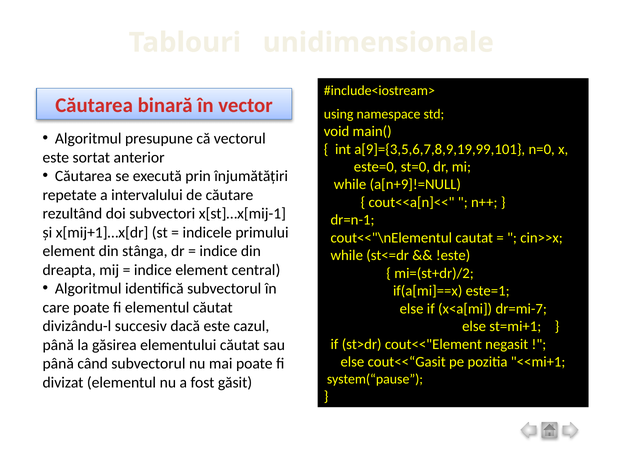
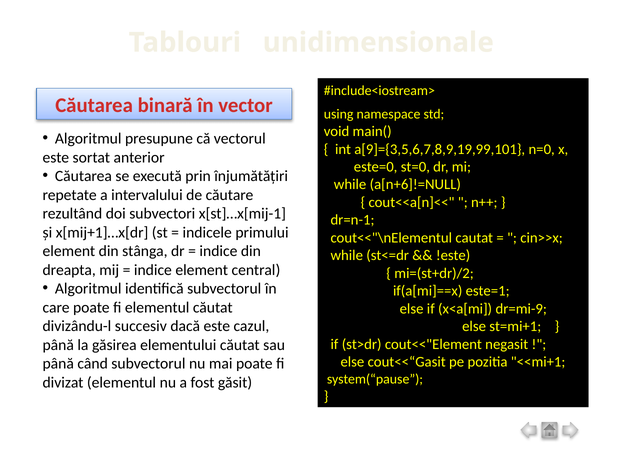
a[n+9]!=NULL: a[n+9]!=NULL -> a[n+6]!=NULL (415, 184)
dr=mi-7: dr=mi-7 -> dr=mi-9 (521, 309)
